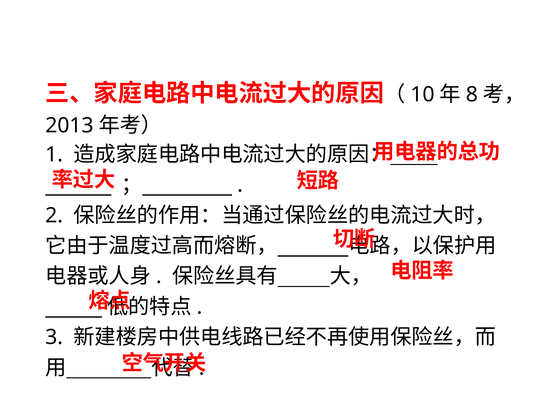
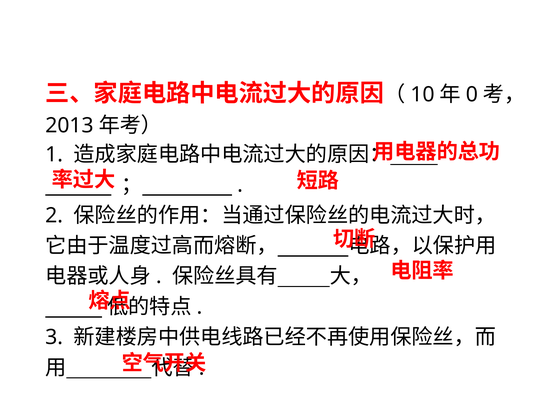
8: 8 -> 0 (472, 94)
